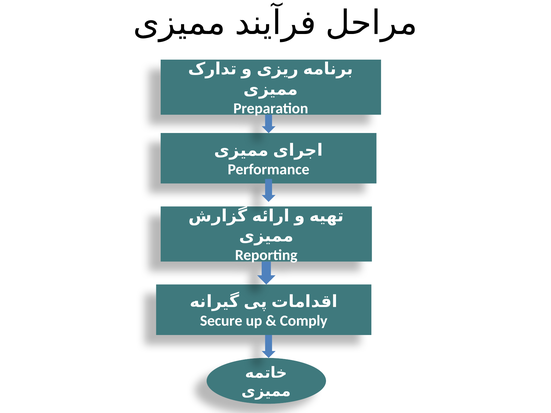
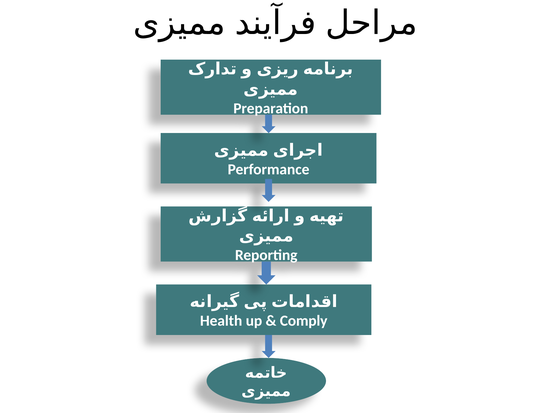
Secure: Secure -> Health (221, 321)
